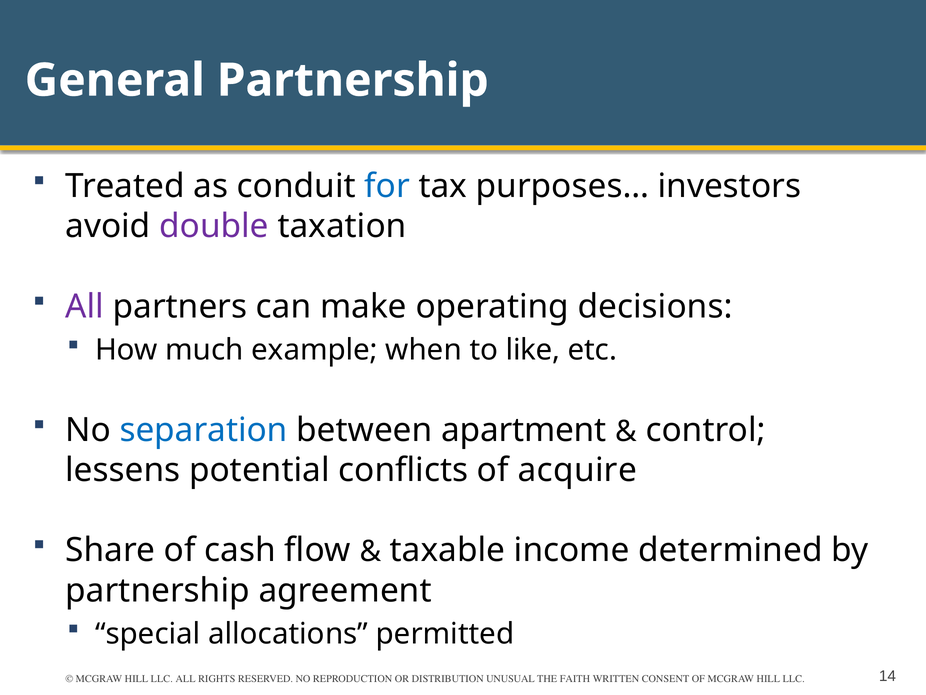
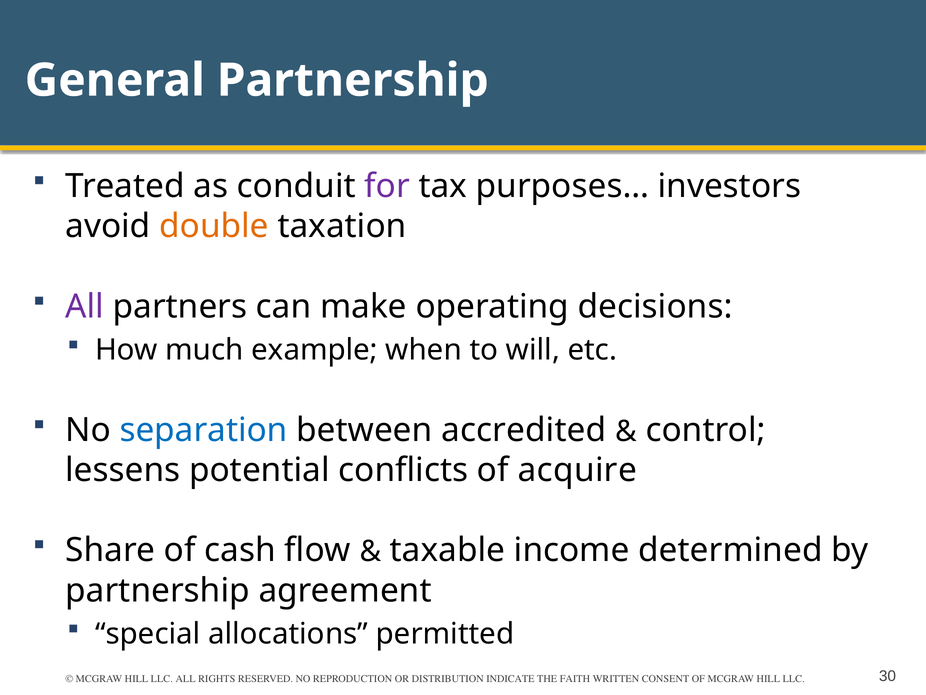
for colour: blue -> purple (387, 186)
double colour: purple -> orange (214, 226)
like: like -> will (533, 350)
apartment: apartment -> accredited (524, 430)
UNUSUAL: UNUSUAL -> INDICATE (510, 678)
14: 14 -> 30 (887, 675)
